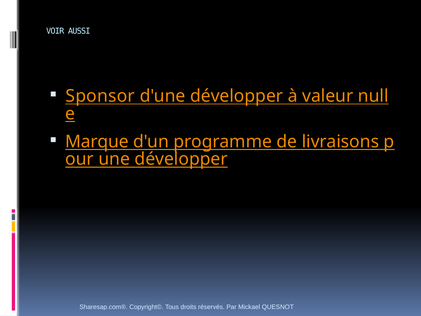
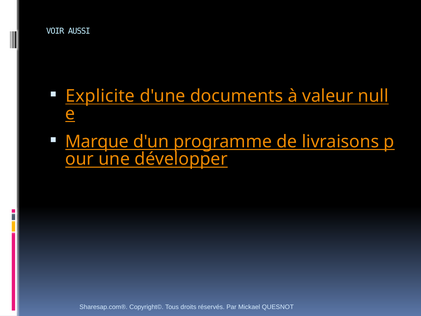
Sponsor: Sponsor -> Explicite (100, 96)
d'une développer: développer -> documents (237, 96)
